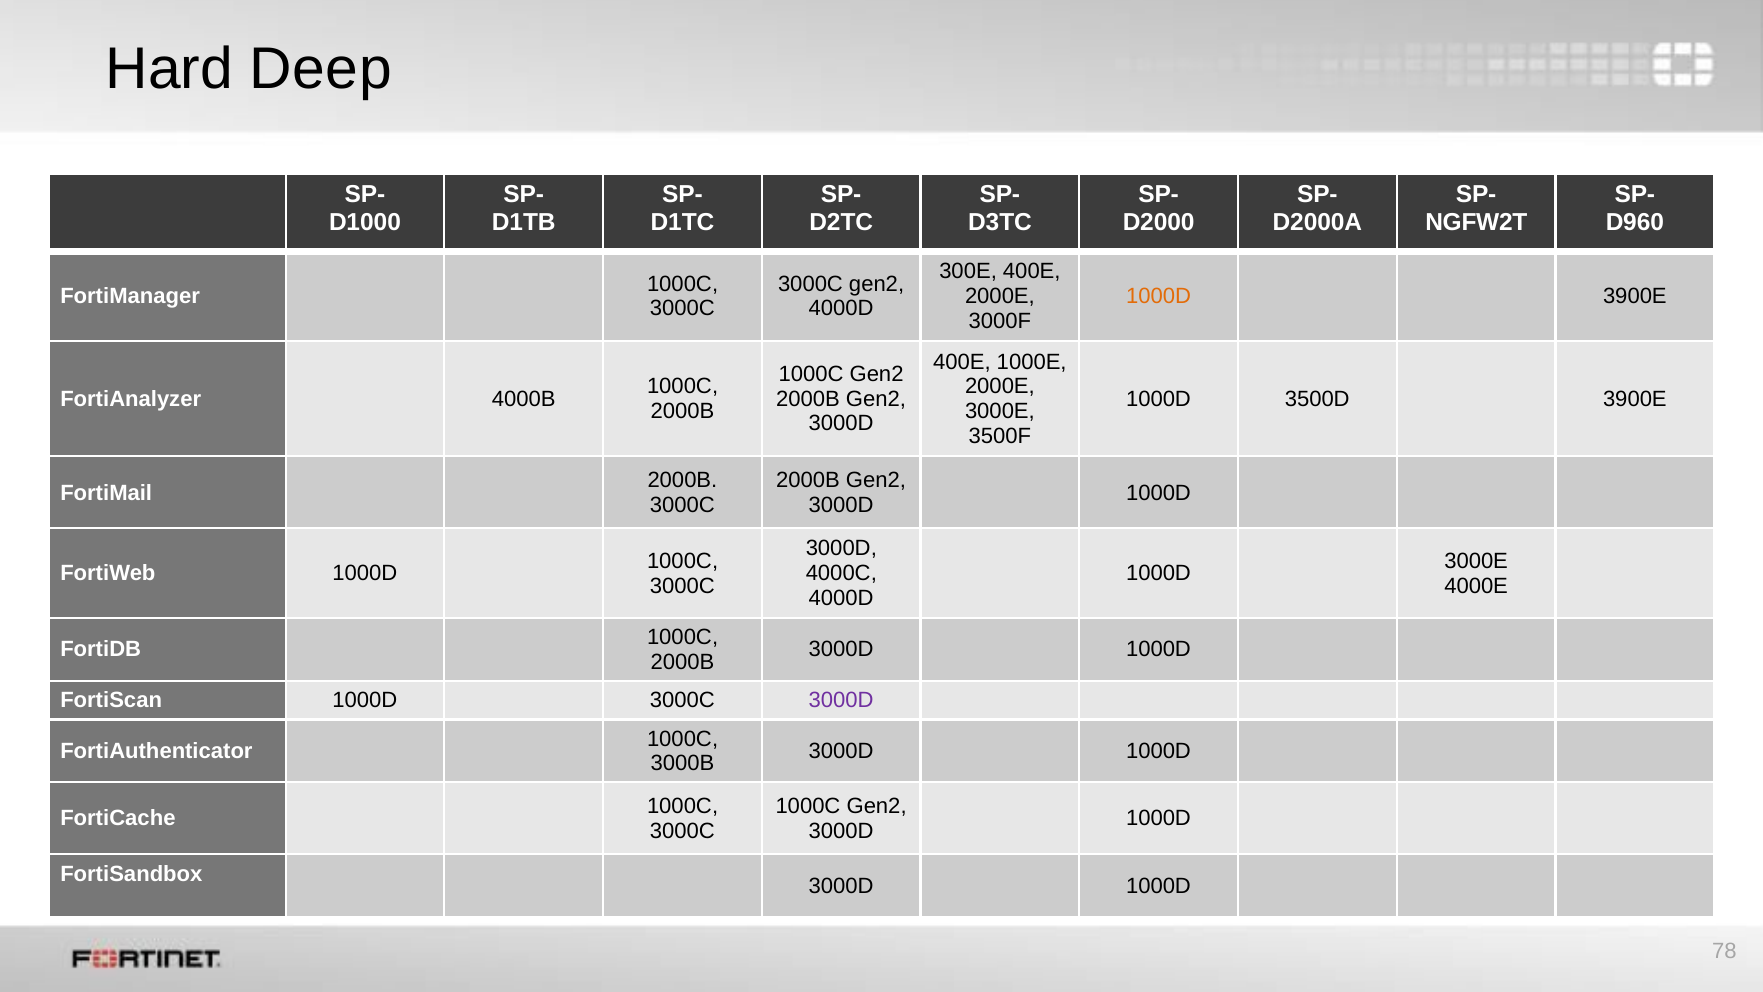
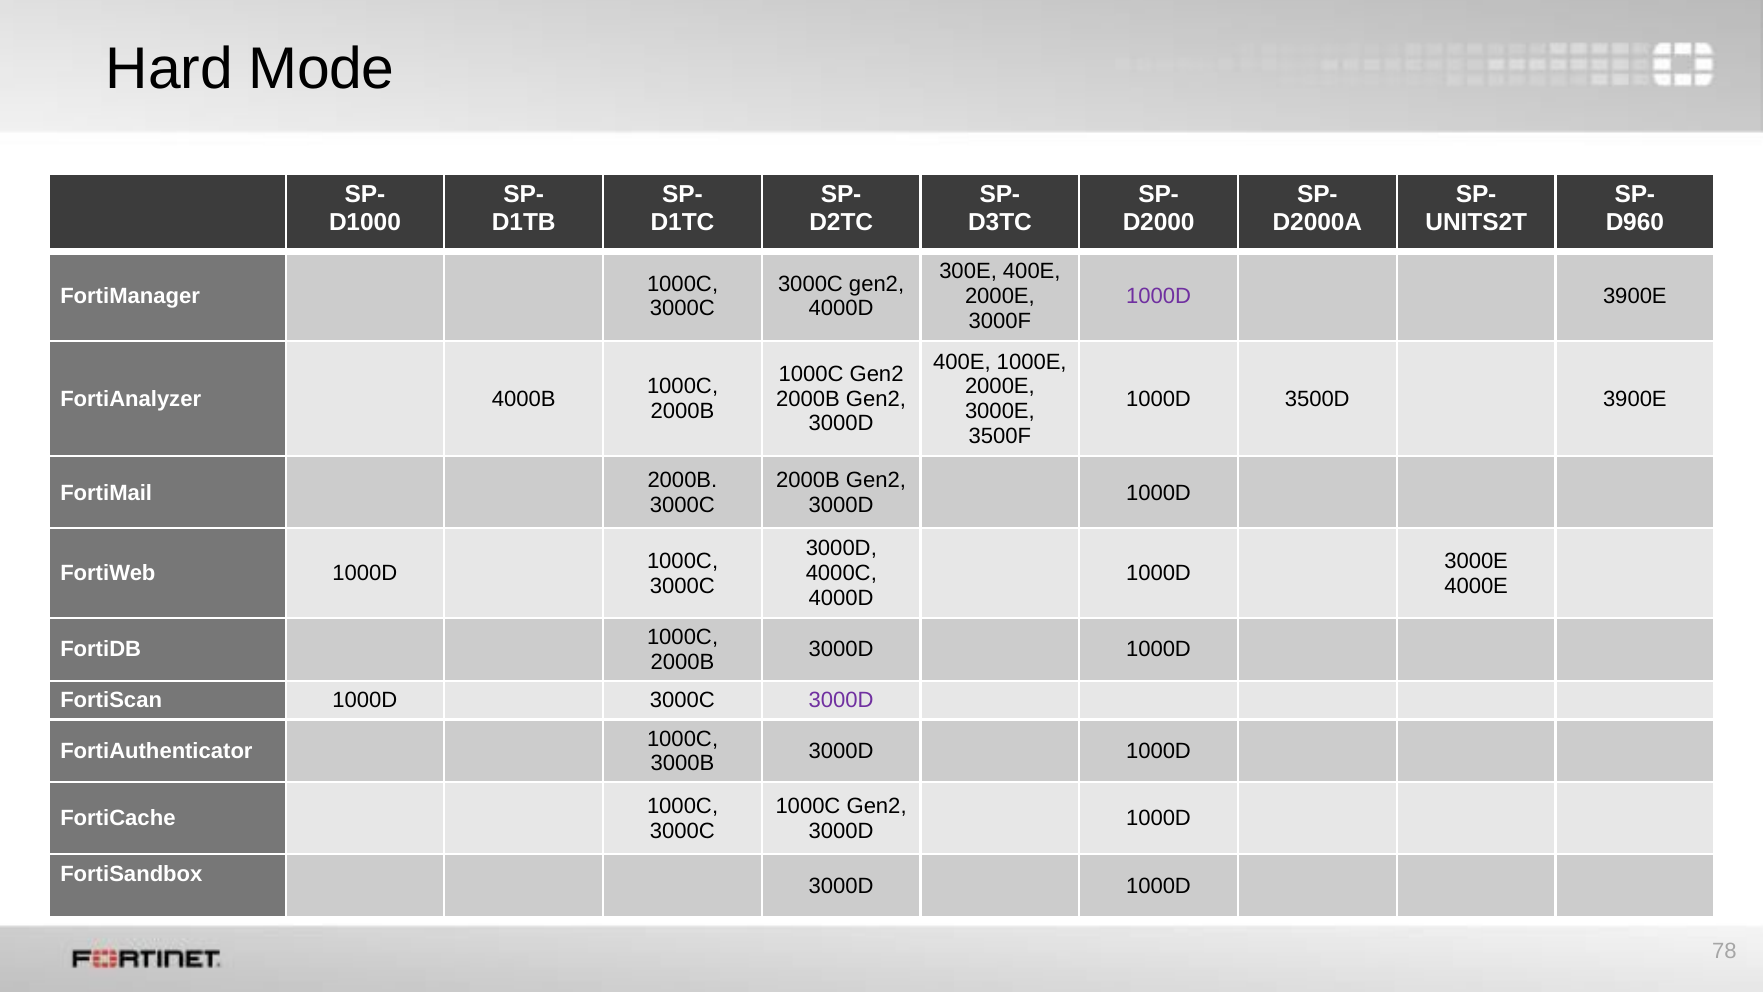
Deep: Deep -> Mode (321, 69)
NGFW2T: NGFW2T -> UNITS2T (1476, 222)
1000D colour: orange -> purple (1159, 296)
